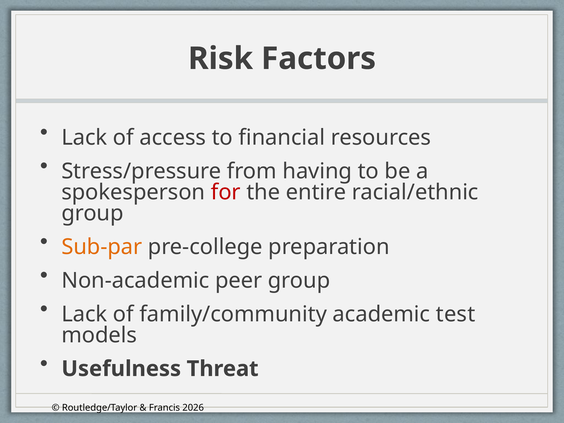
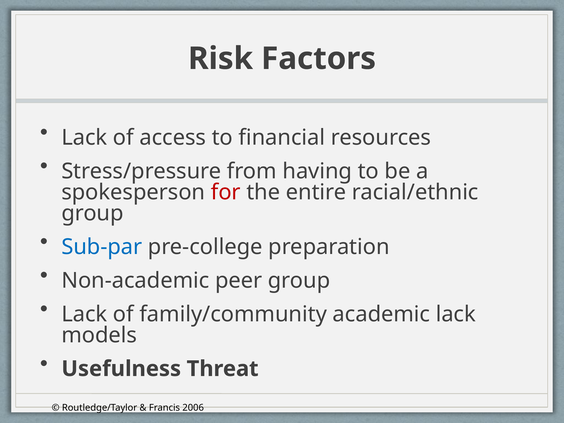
Sub-par colour: orange -> blue (102, 247)
academic test: test -> lack (456, 314)
2026: 2026 -> 2006 (193, 408)
